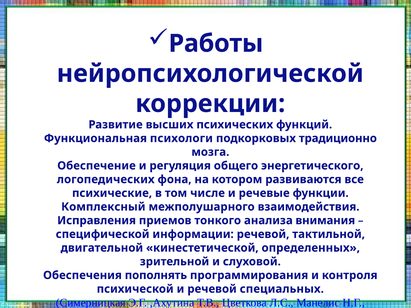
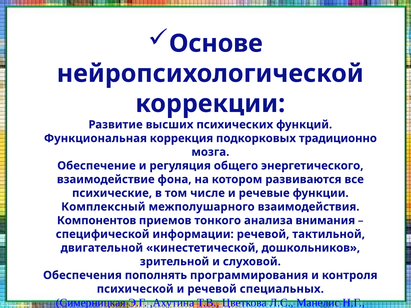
Работы: Работы -> Основе (216, 44)
психологи: психологи -> коррекция (181, 138)
логопедических: логопедических -> взаимодействие (106, 180)
Исправления: Исправления -> Компонентов (97, 221)
определенных: определенных -> дошкольников (311, 248)
